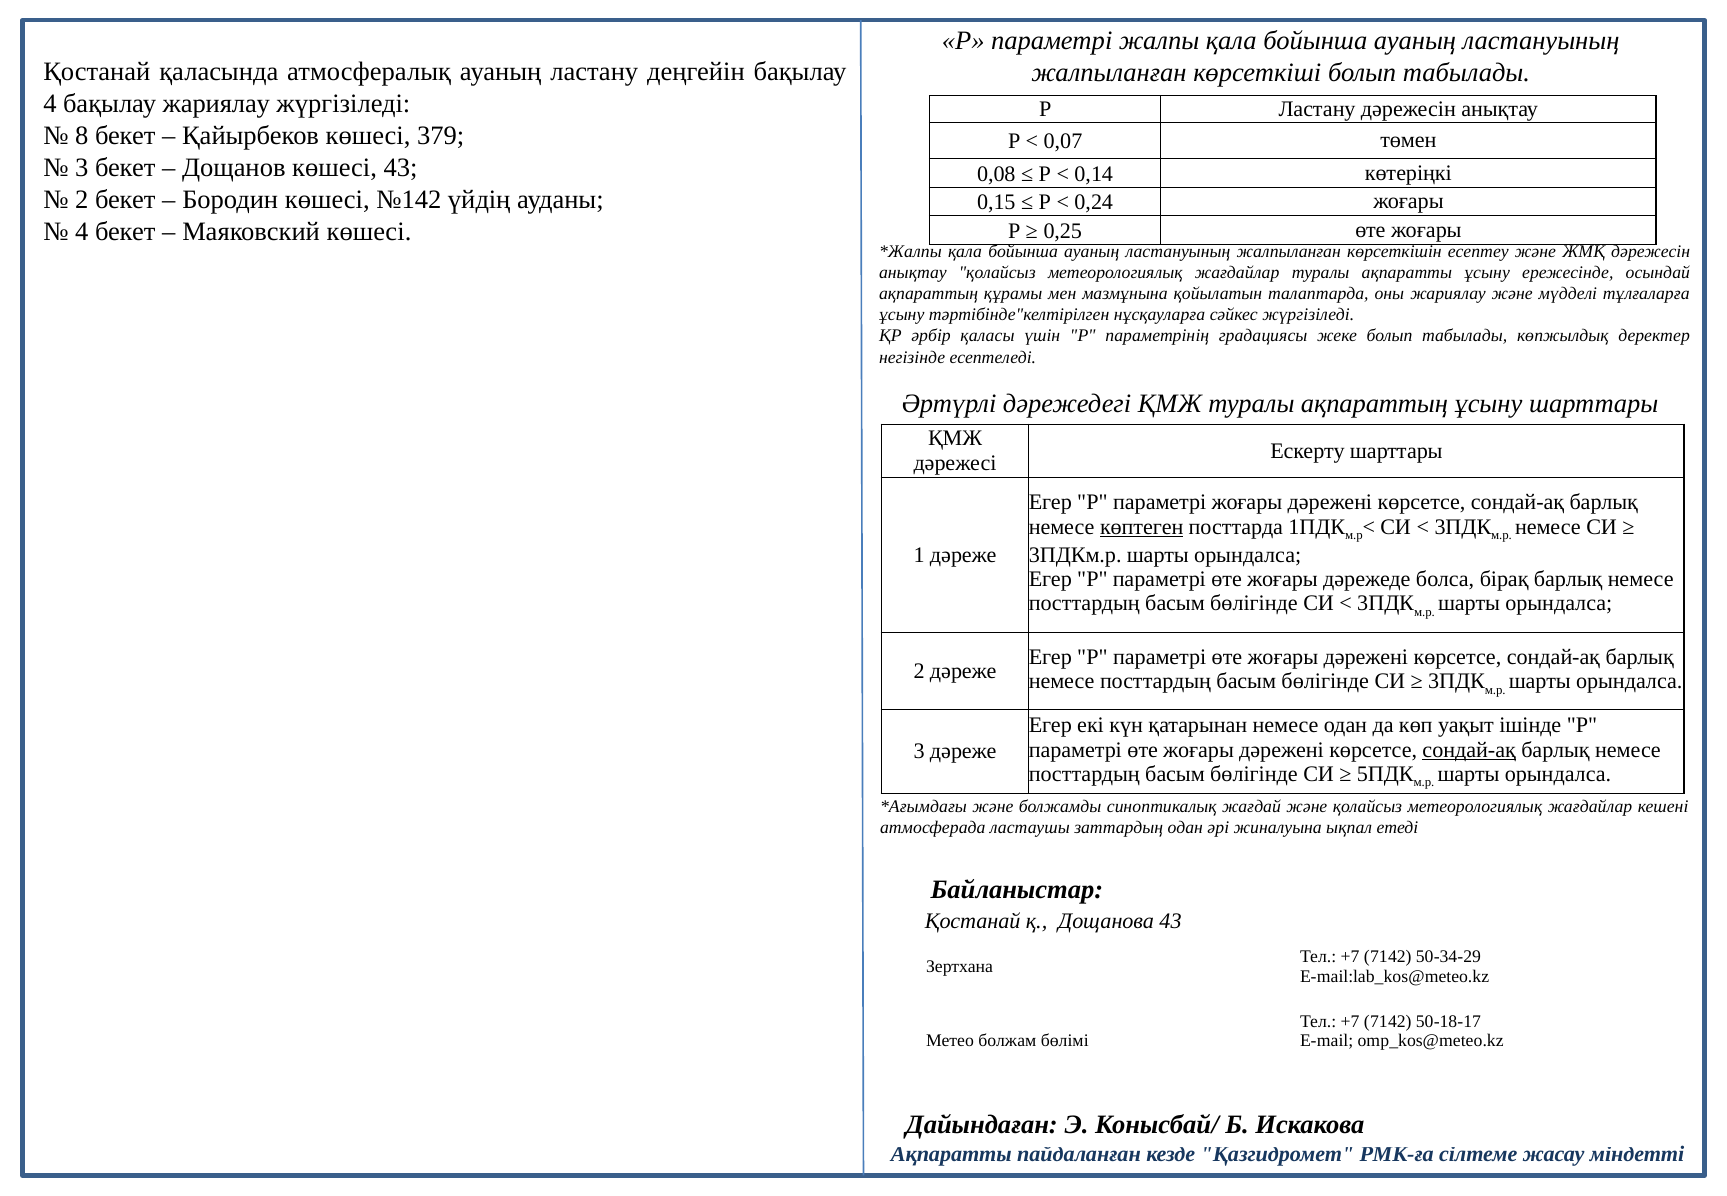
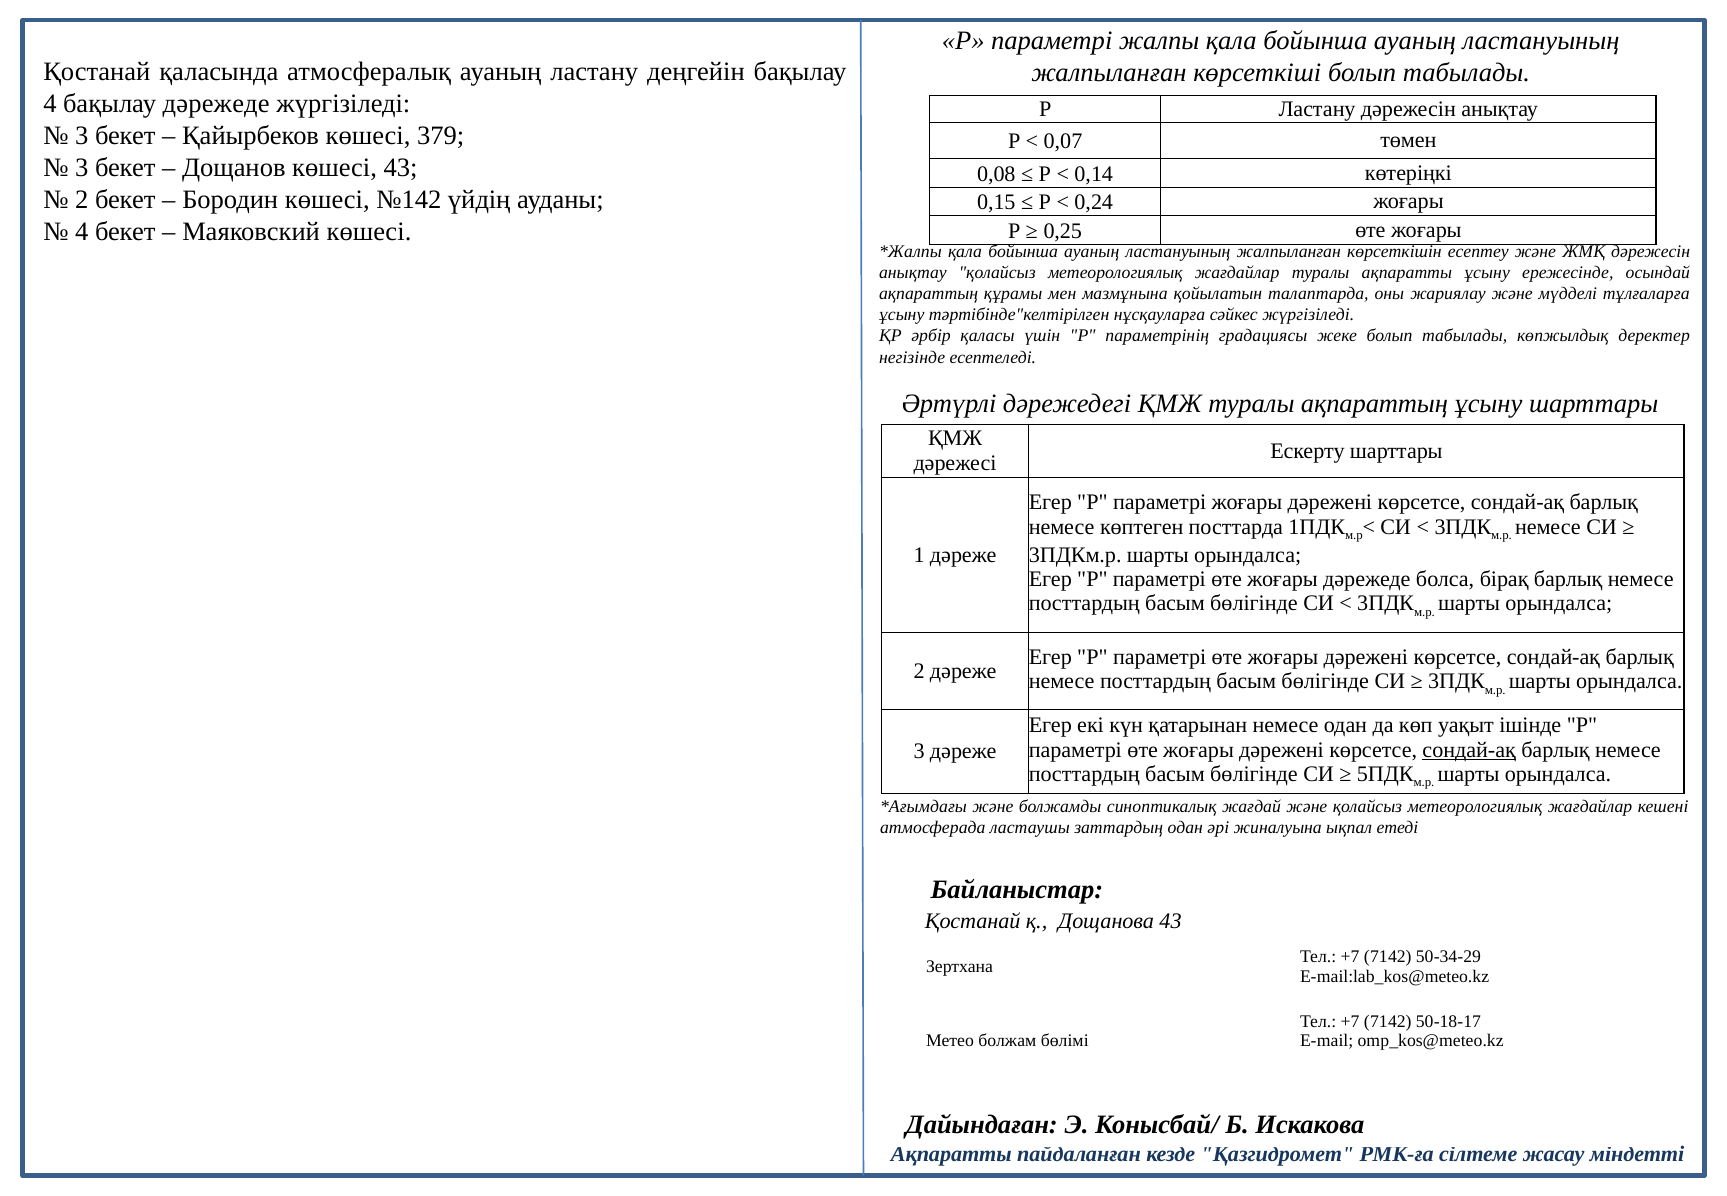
бақылау жариялау: жариялау -> дәрежеде (216, 104)
8: 8 -> 3 (82, 136)
көптеген underline: present -> none (1142, 527)
